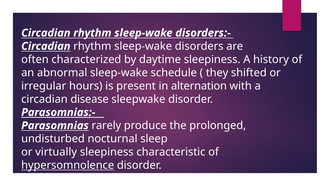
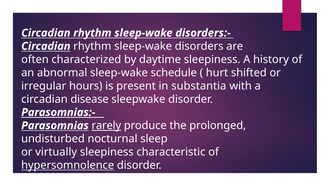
they: they -> hurt (217, 73)
alternation: alternation -> substantia (199, 86)
rarely underline: none -> present (106, 125)
